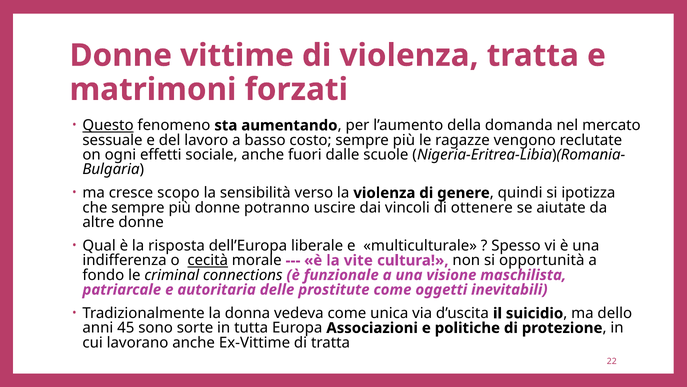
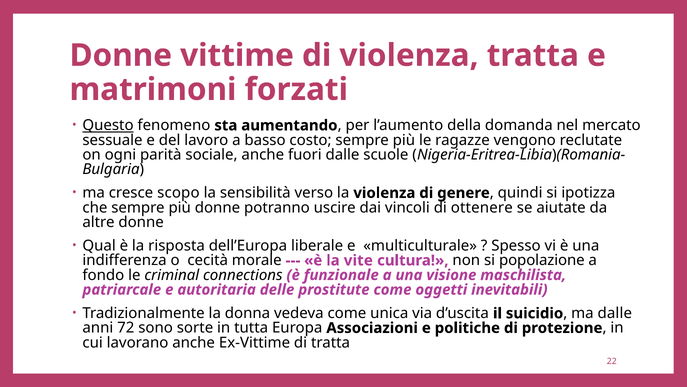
effetti: effetti -> parità (161, 154)
cecità underline: present -> none (208, 260)
opportunità: opportunità -> popolazione (542, 260)
ma dello: dello -> dalle (615, 313)
45: 45 -> 72 (126, 328)
